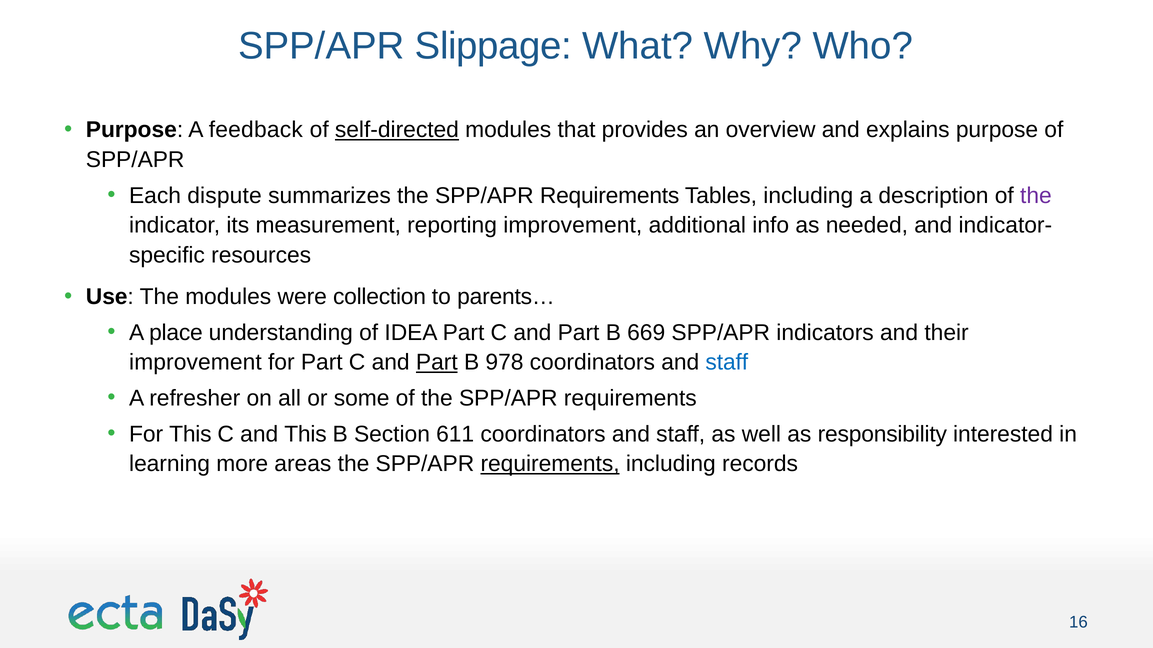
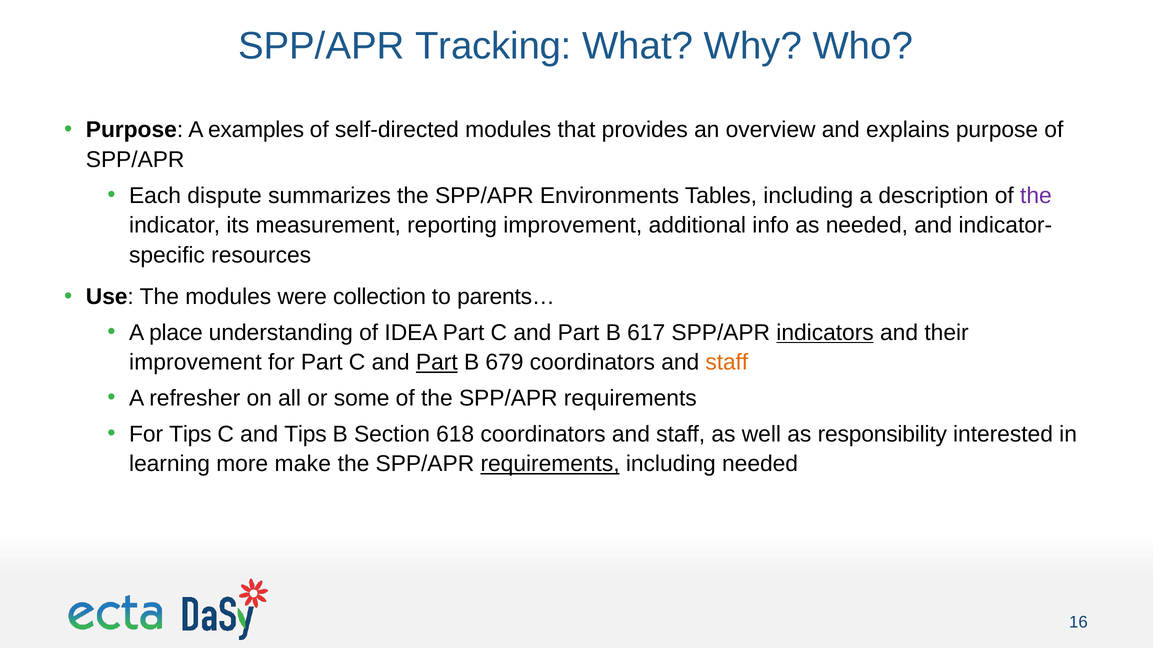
Slippage: Slippage -> Tracking (493, 46)
feedback: feedback -> examples (256, 130)
self-directed underline: present -> none (397, 130)
summarizes the SPP/APR Requirements: Requirements -> Environments (610, 196)
669: 669 -> 617 (646, 333)
indicators underline: none -> present (825, 333)
978: 978 -> 679 (504, 363)
staff colour: blue -> orange (727, 363)
For This: This -> Tips (190, 434)
and This: This -> Tips (305, 434)
611: 611 -> 618 (455, 434)
areas: areas -> make (303, 464)
including records: records -> needed (760, 464)
